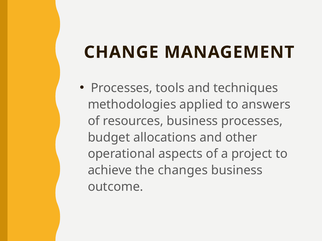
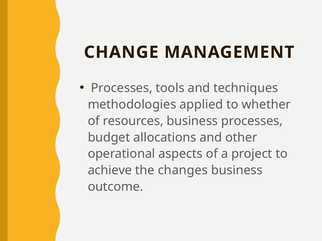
answers: answers -> whether (266, 105)
